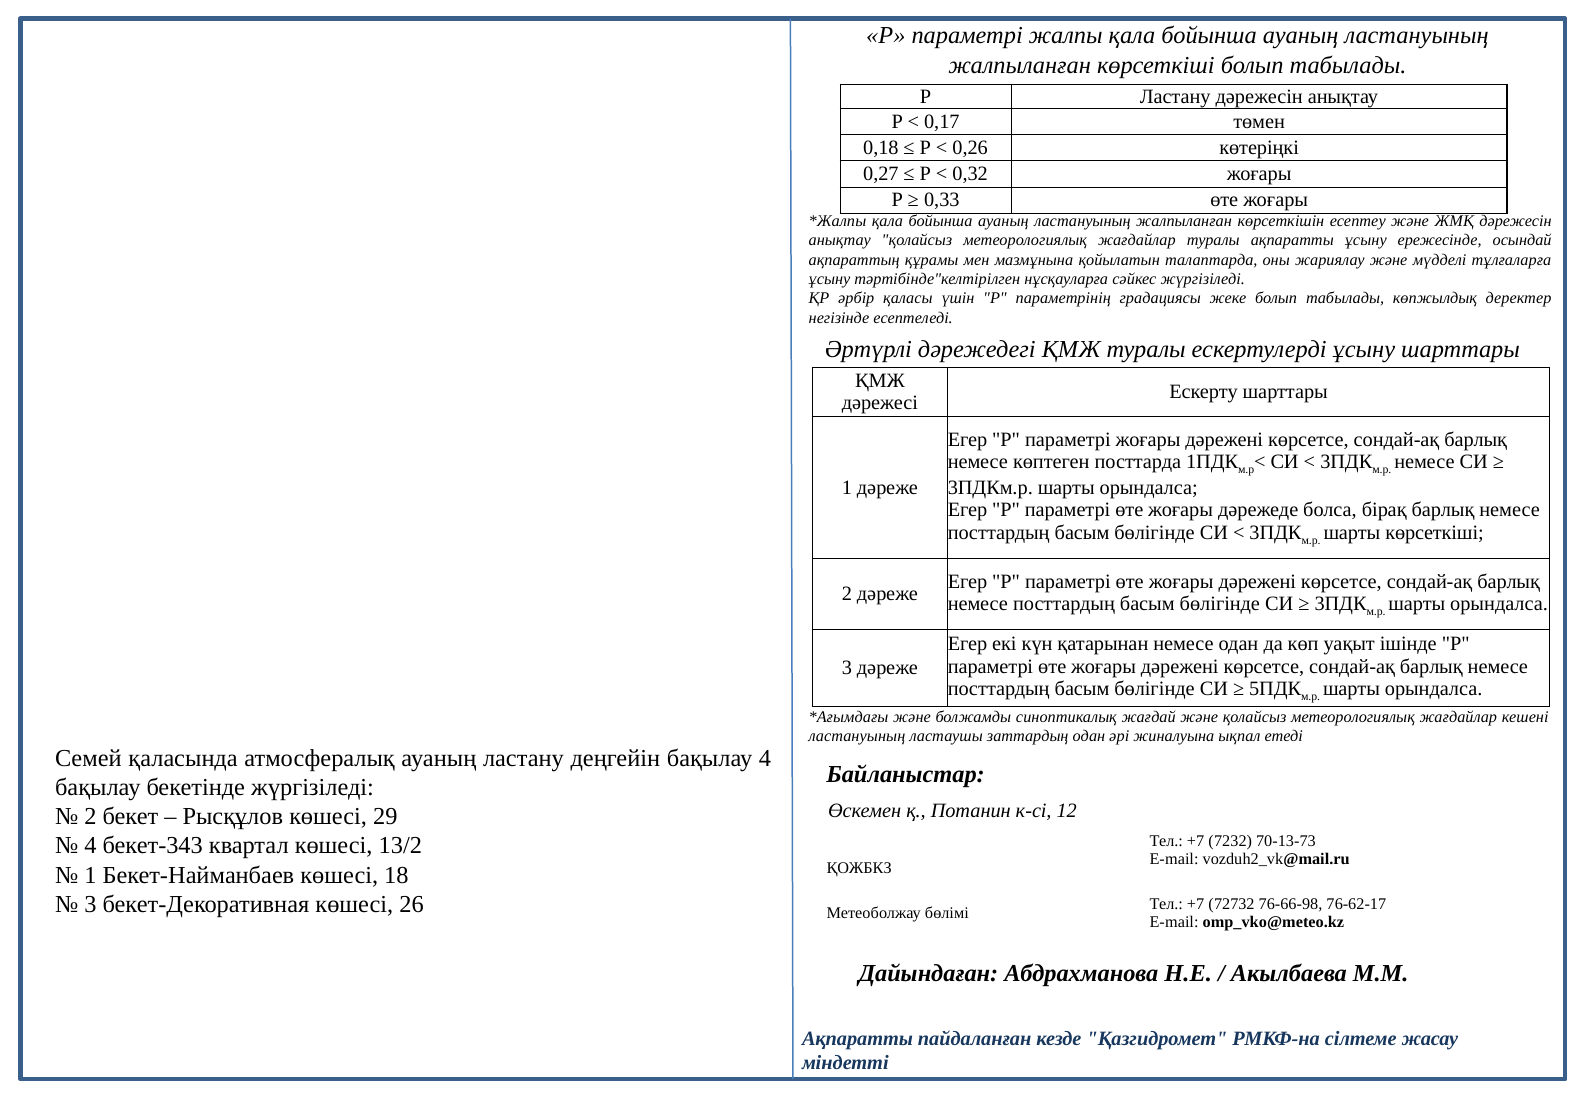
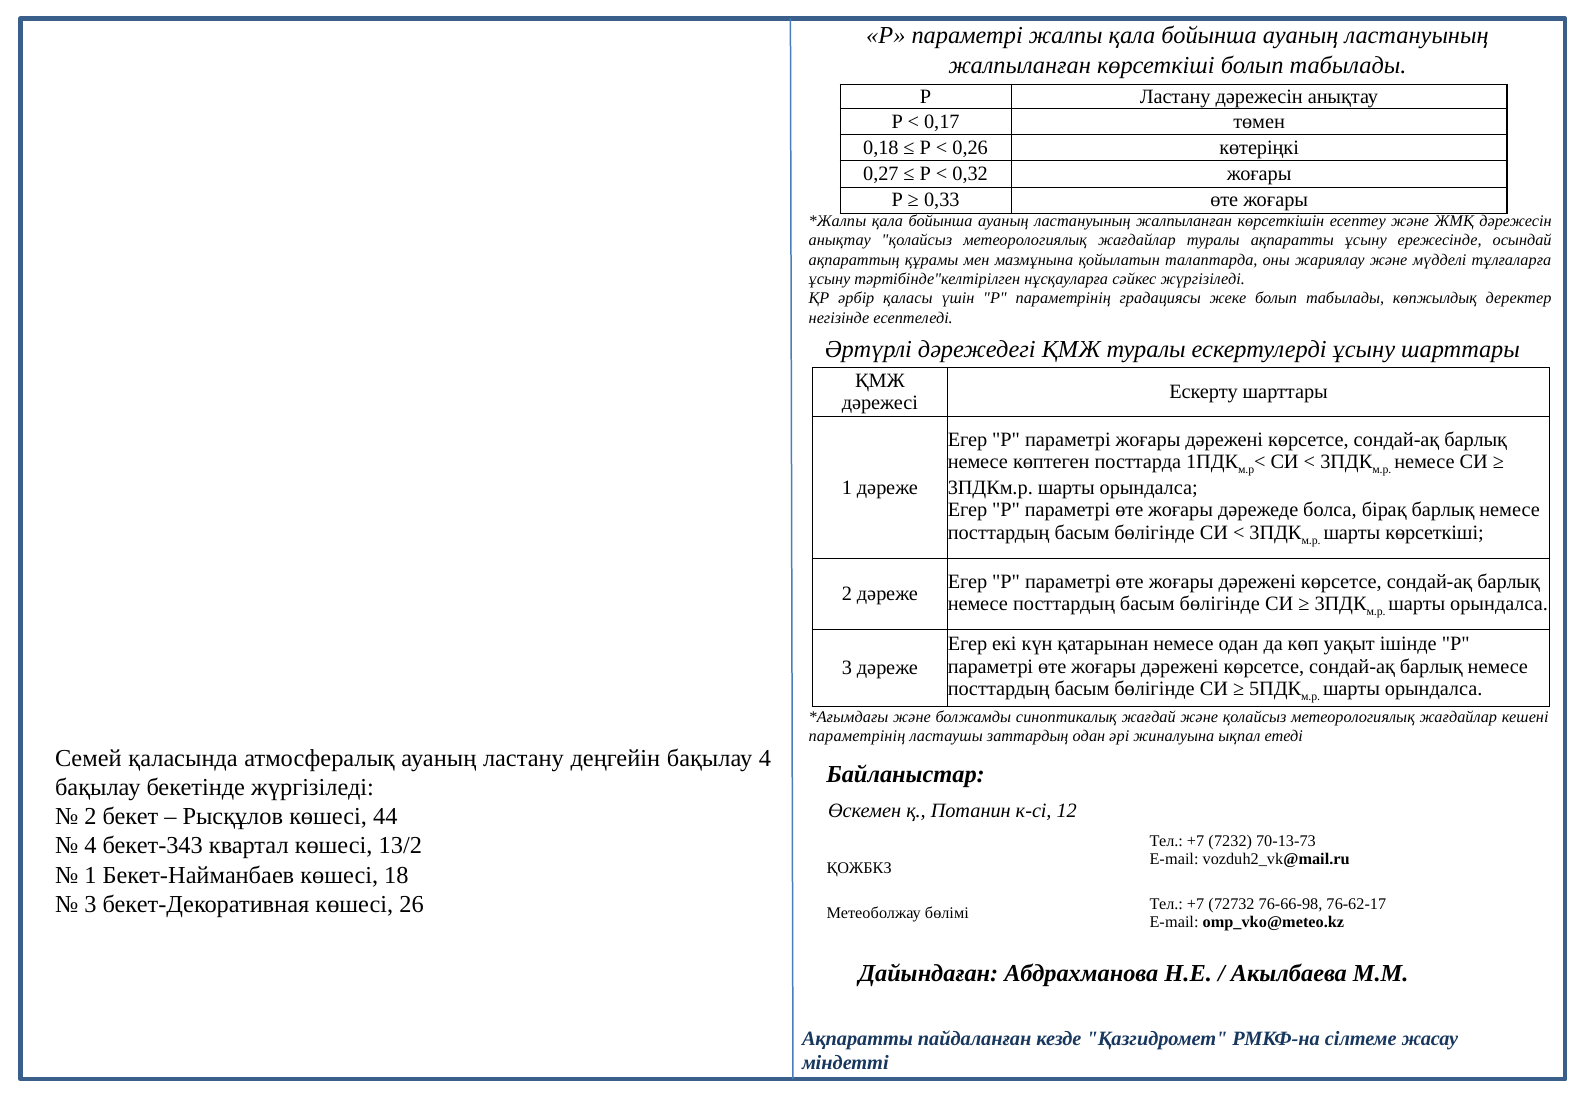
ластануының: ластануының -> параметрінің (857, 736)
29: 29 -> 44 (385, 817)
